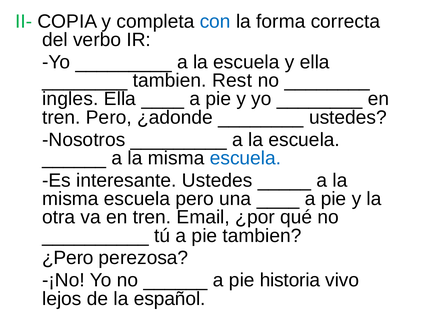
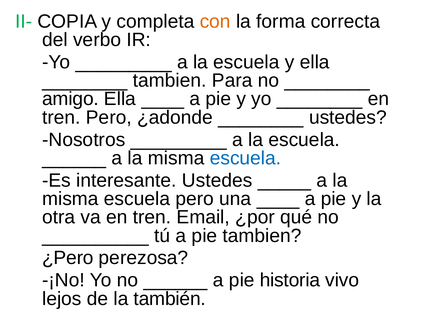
con colour: blue -> orange (215, 21)
Rest: Rest -> Para (232, 81)
ingles: ingles -> amigo (70, 99)
español: español -> también (170, 299)
